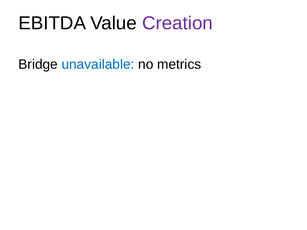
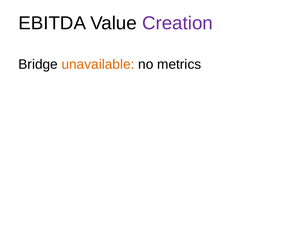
unavailable colour: blue -> orange (98, 64)
